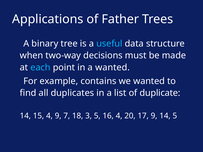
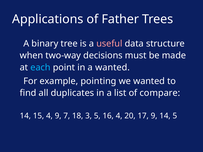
useful colour: light blue -> pink (109, 44)
contains: contains -> pointing (98, 81)
duplicate: duplicate -> compare (160, 93)
